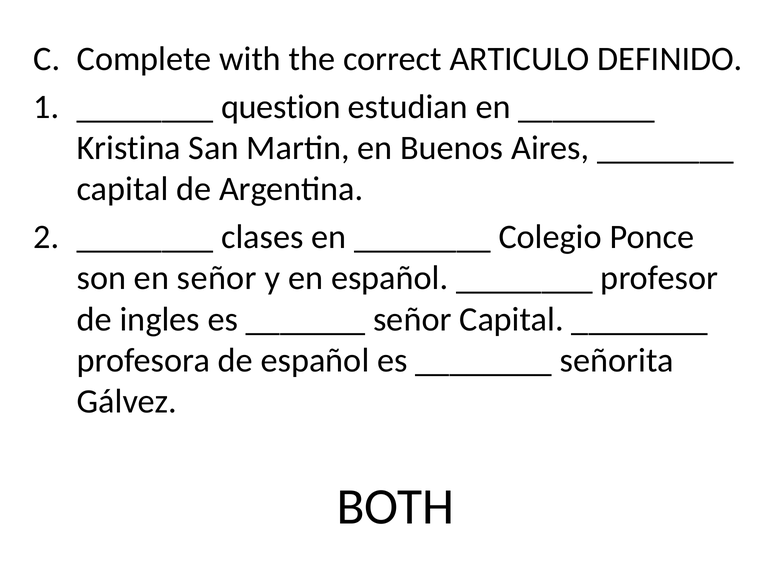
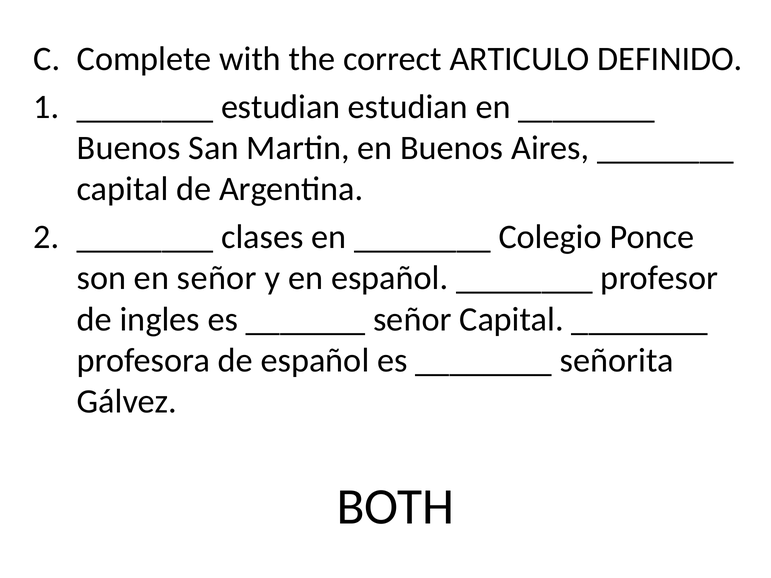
question: question -> estudian (281, 107)
Kristina: Kristina -> Buenos (129, 148)
